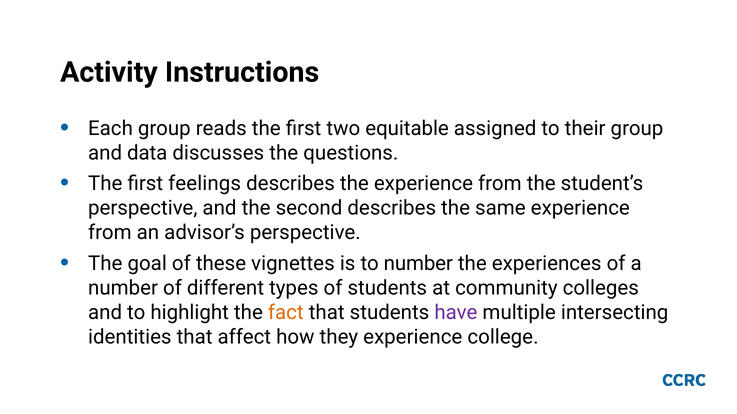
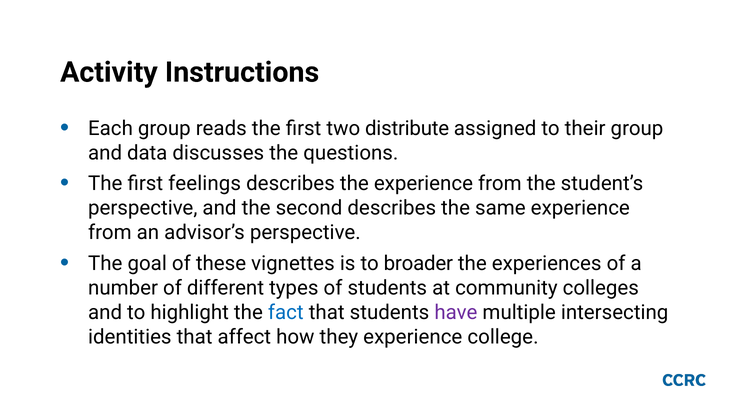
equitable: equitable -> distribute (407, 128)
to number: number -> broader (418, 264)
fact colour: orange -> blue (286, 313)
